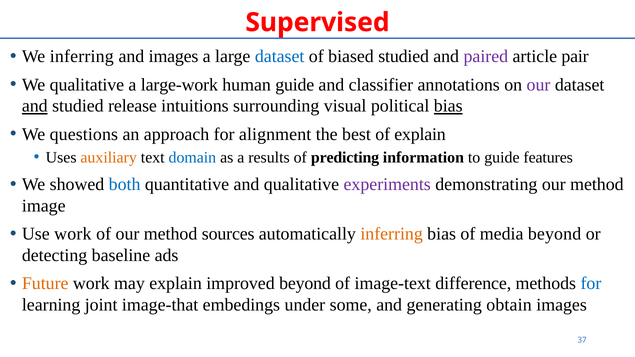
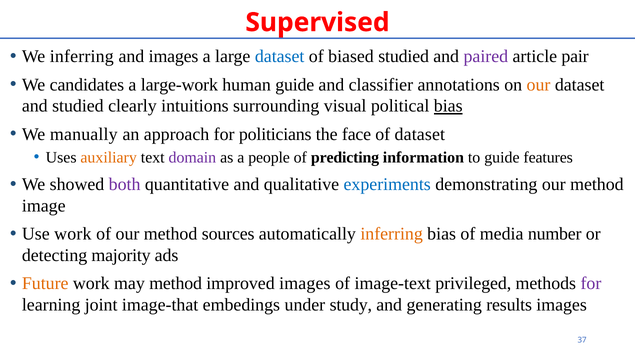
We qualitative: qualitative -> candidates (87, 85)
our colour: purple -> orange (539, 85)
and underline: present -> none (35, 106)
release: release -> clearly (132, 106)
questions: questions -> manually (84, 134)
alignment: alignment -> politicians (275, 134)
best: best -> face (357, 134)
of explain: explain -> dataset (420, 134)
domain colour: blue -> purple (192, 158)
results: results -> people (269, 158)
both colour: blue -> purple (125, 185)
experiments colour: purple -> blue (387, 185)
media beyond: beyond -> number (555, 234)
baseline: baseline -> majority (121, 256)
may explain: explain -> method (176, 284)
improved beyond: beyond -> images (305, 284)
difference: difference -> privileged (473, 284)
for colour: blue -> purple (591, 284)
some: some -> study (351, 305)
obtain: obtain -> results (509, 305)
